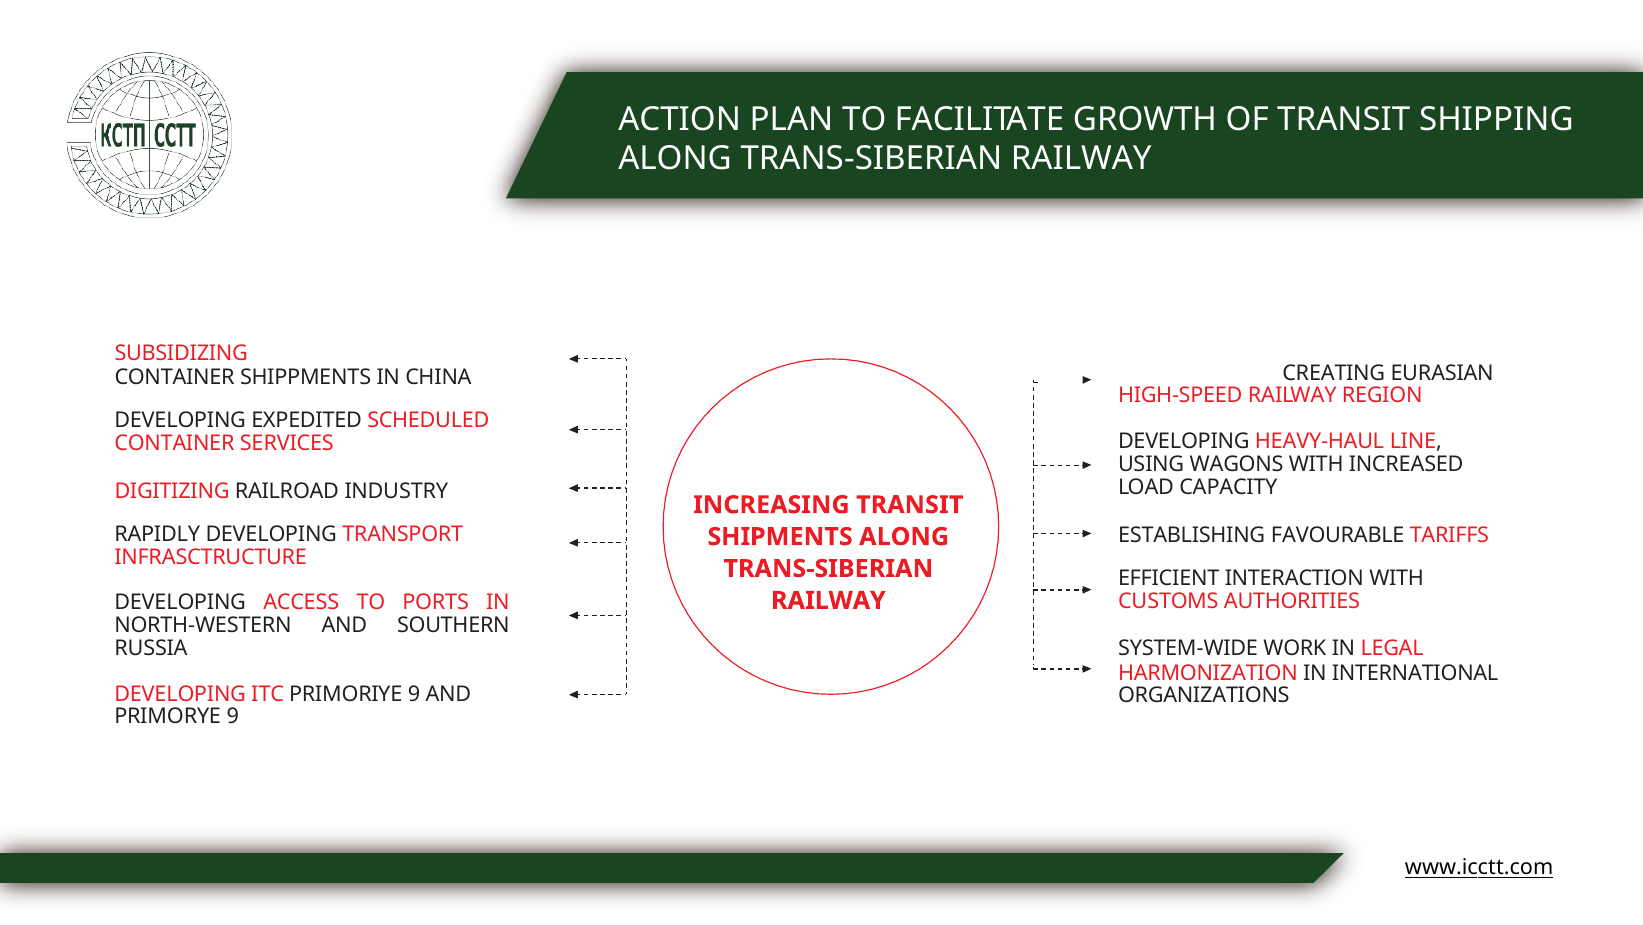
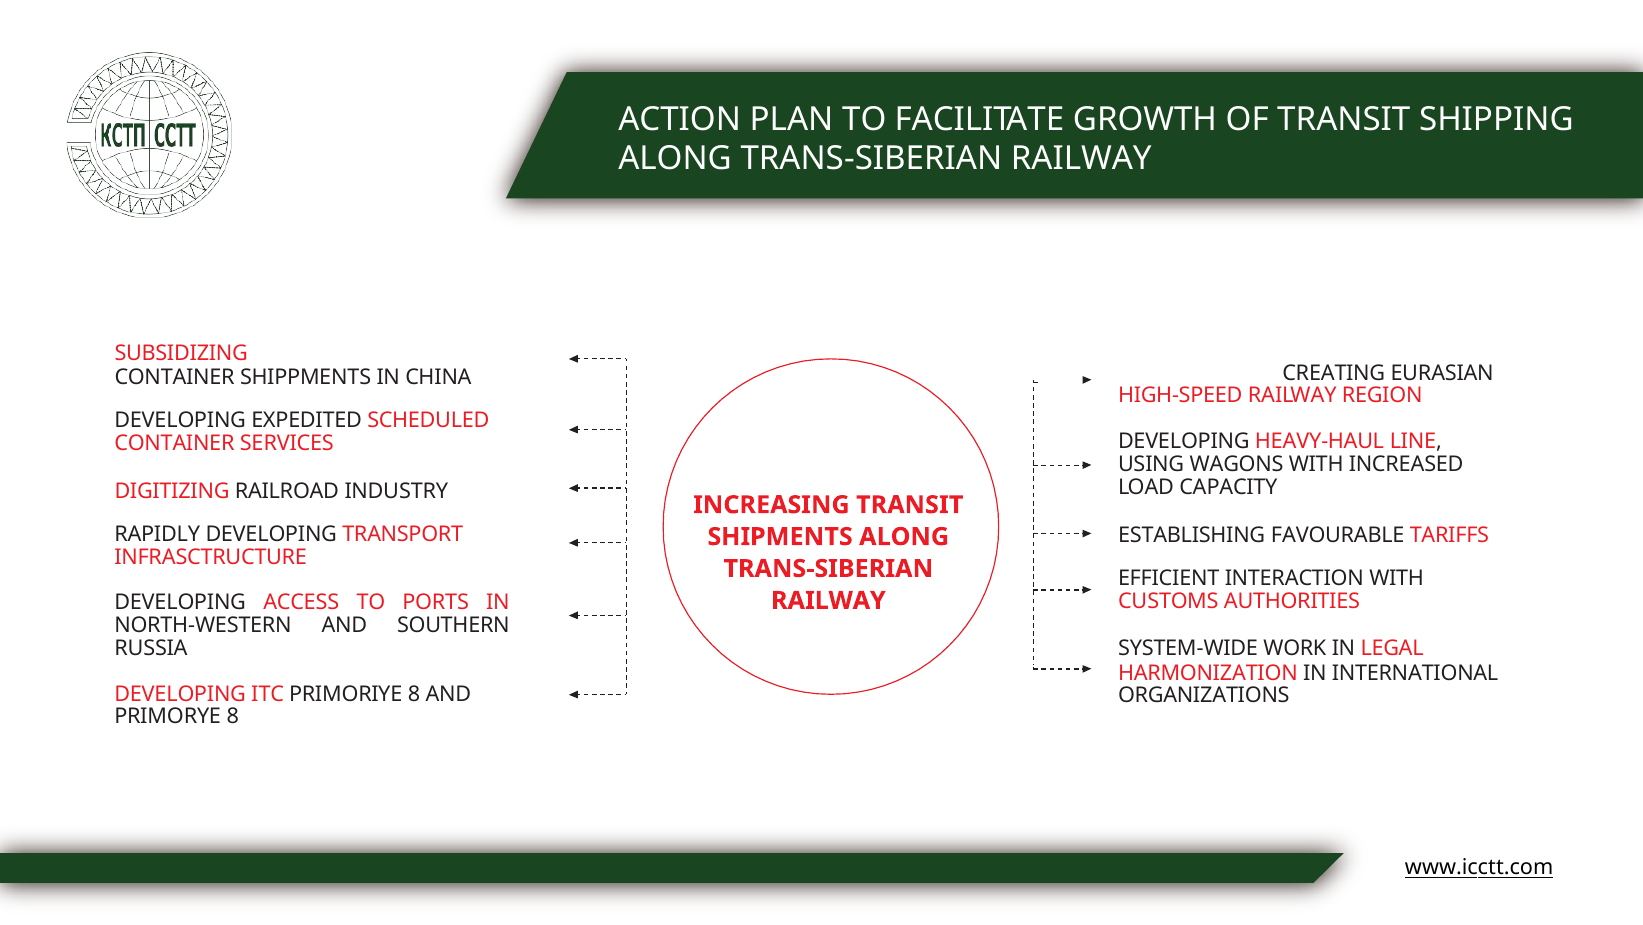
PRIMORIYE 9: 9 -> 8 (414, 694)
PRIMORYE 9: 9 -> 8 (233, 717)
